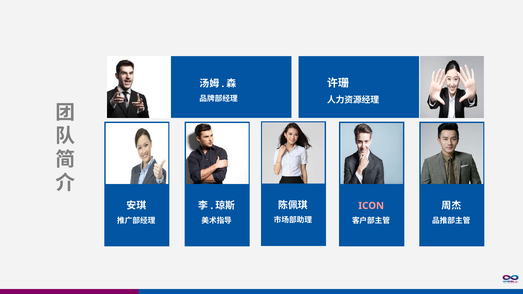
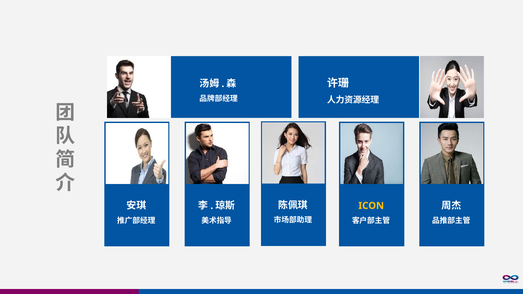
ICON colour: pink -> yellow (371, 206)
